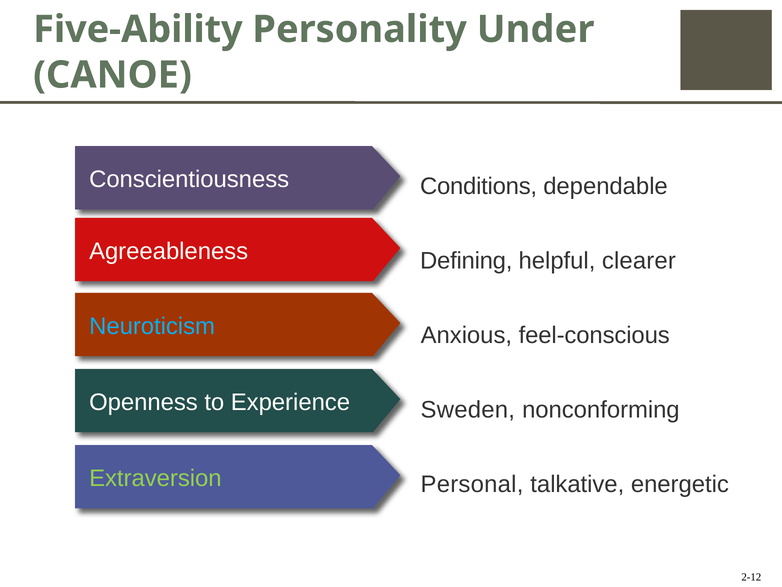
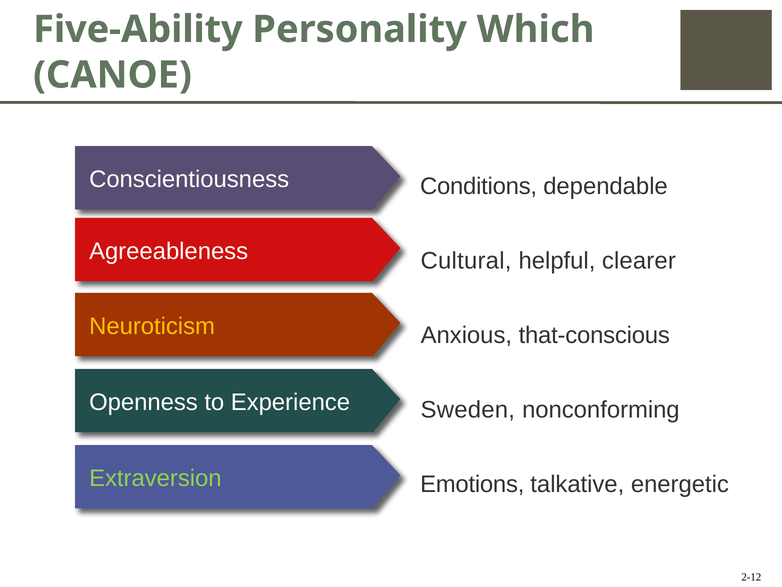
Under: Under -> Which (536, 29)
Defining: Defining -> Cultural (466, 261)
Neuroticism colour: light blue -> yellow (152, 326)
feel-conscious: feel-conscious -> that-conscious (594, 335)
Personal: Personal -> Emotions (472, 484)
